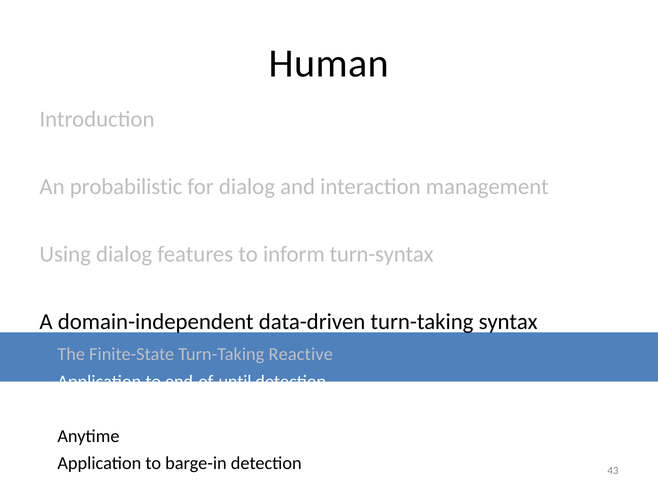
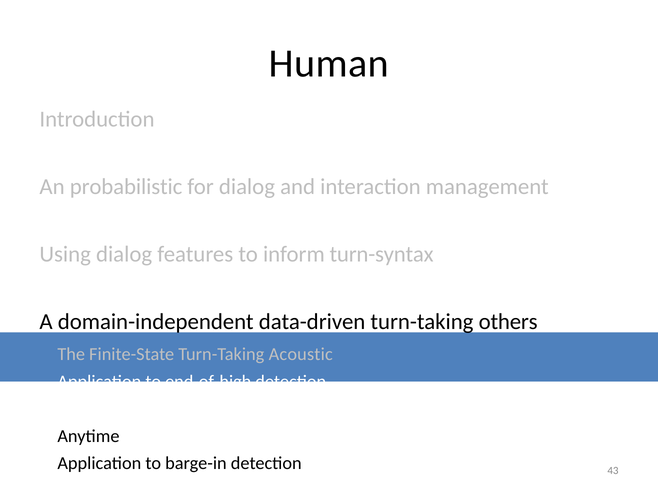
syntax: syntax -> others (508, 322)
Reactive: Reactive -> Acoustic (301, 355)
end-of-until: end-of-until -> end-of-high (208, 382)
